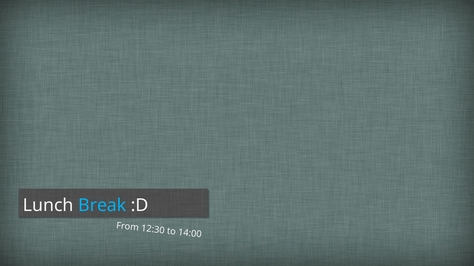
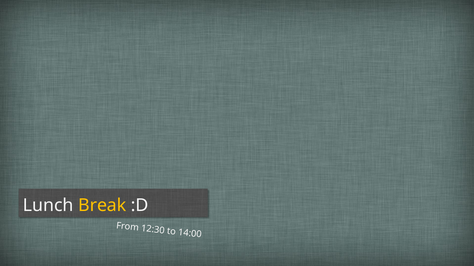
Break colour: light blue -> yellow (102, 206)
